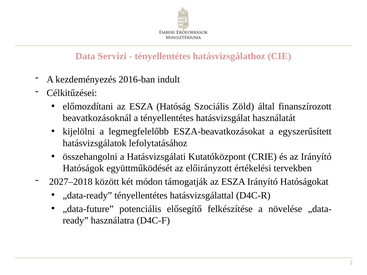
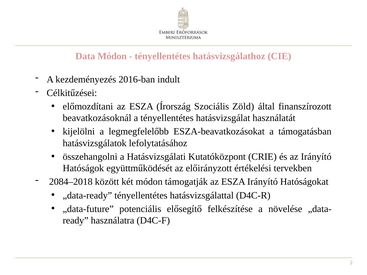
Data Servizi: Servizi -> Módon (112, 56)
Hatóság: Hatóság -> Írország (174, 107)
egyszerűsített: egyszerűsített -> támogatásban (305, 132)
2027–2018: 2027–2018 -> 2084–2018 (71, 182)
